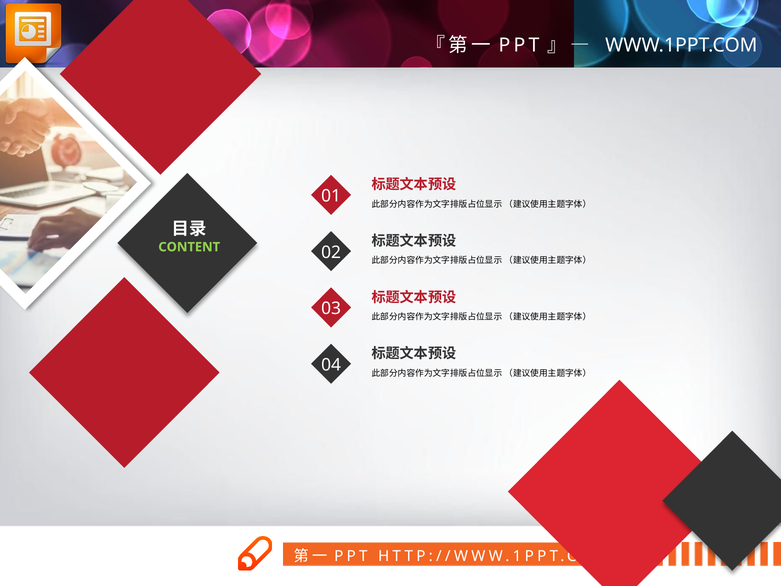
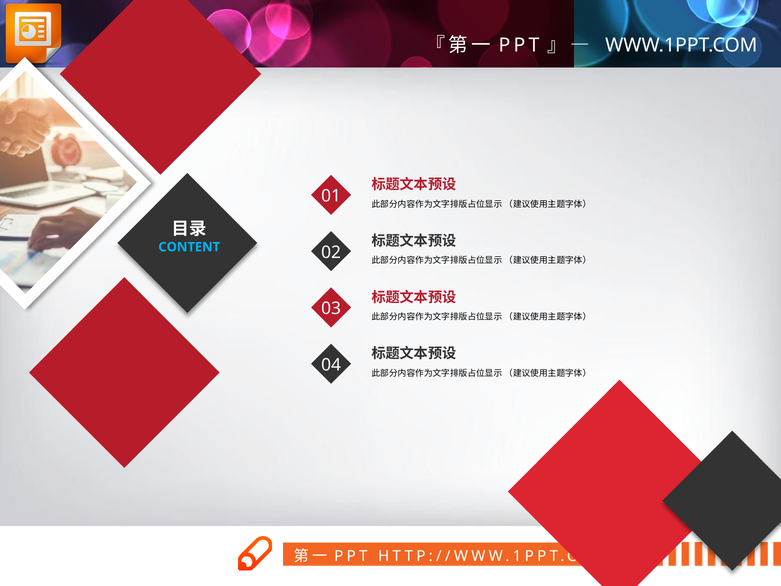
CONTENT colour: light green -> light blue (189, 247)
